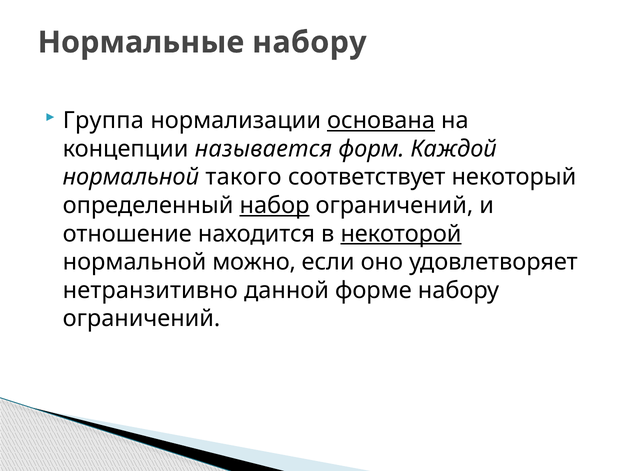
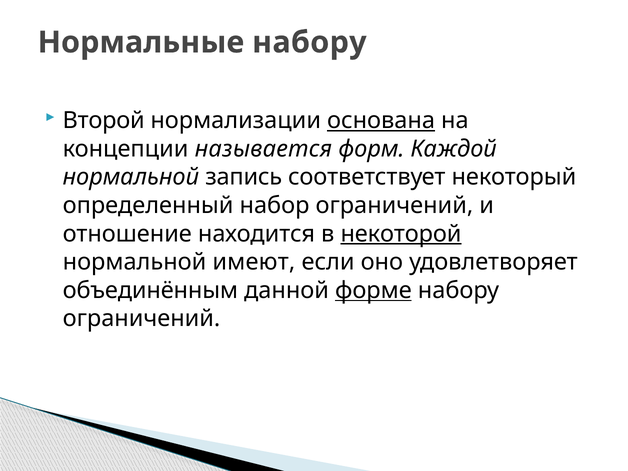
Группа: Группа -> Второй (104, 121)
такого: такого -> запись (244, 177)
набор underline: present -> none (275, 205)
можно: можно -> имеют (254, 262)
нетранзитивно: нетранзитивно -> объединённым (150, 290)
форме underline: none -> present (373, 290)
